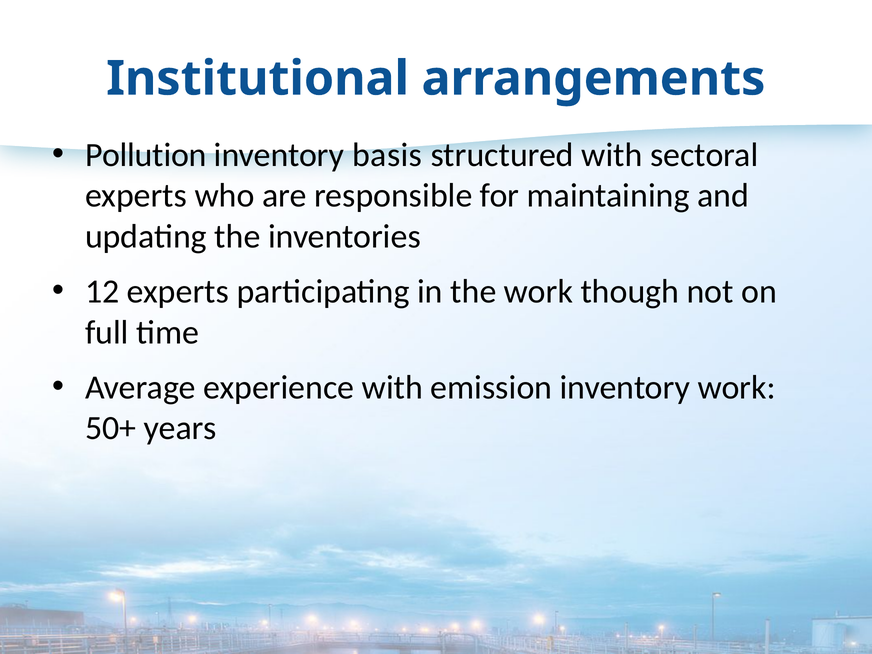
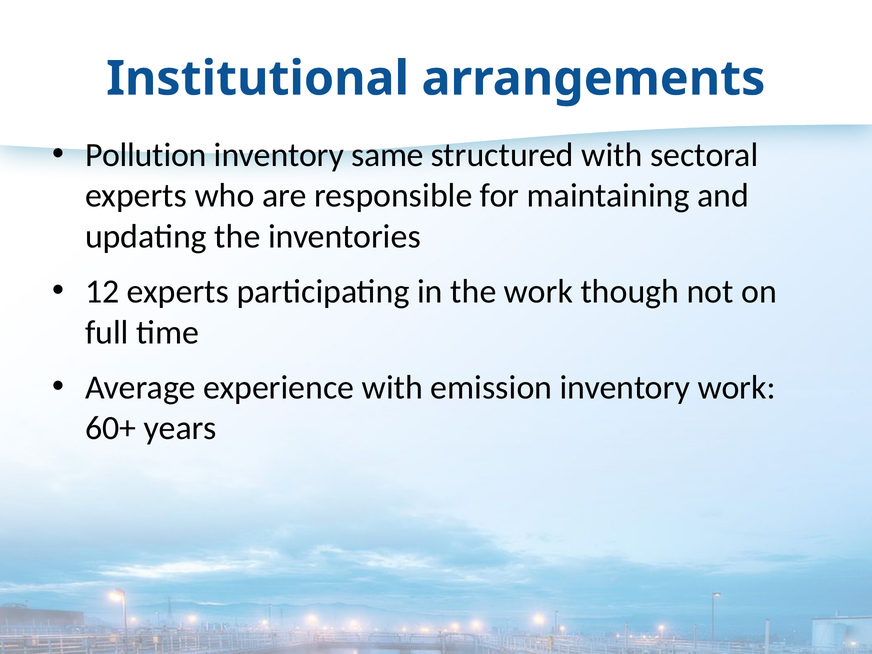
basis: basis -> same (388, 155)
50+: 50+ -> 60+ (111, 428)
